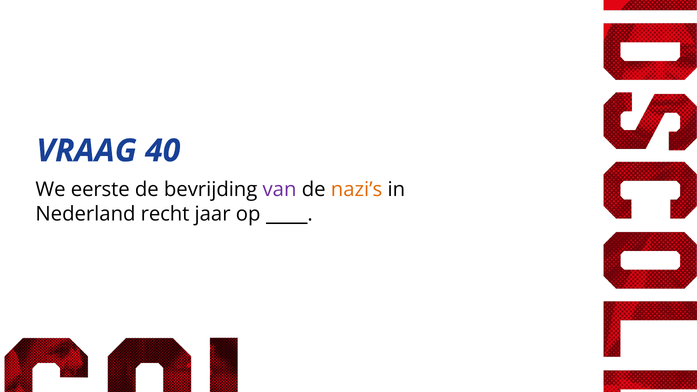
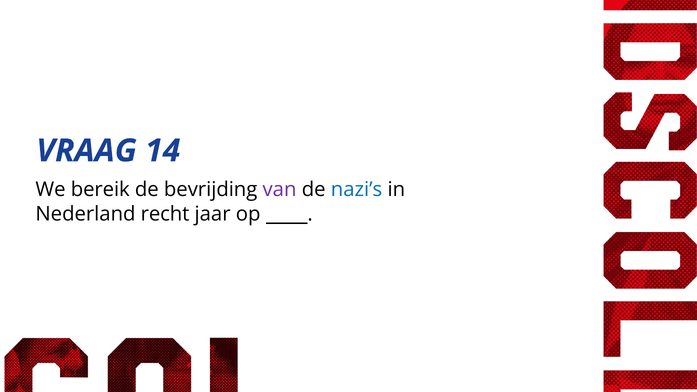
40: 40 -> 14 (163, 151)
eerste: eerste -> bereik (100, 190)
nazi’s colour: orange -> blue (357, 190)
